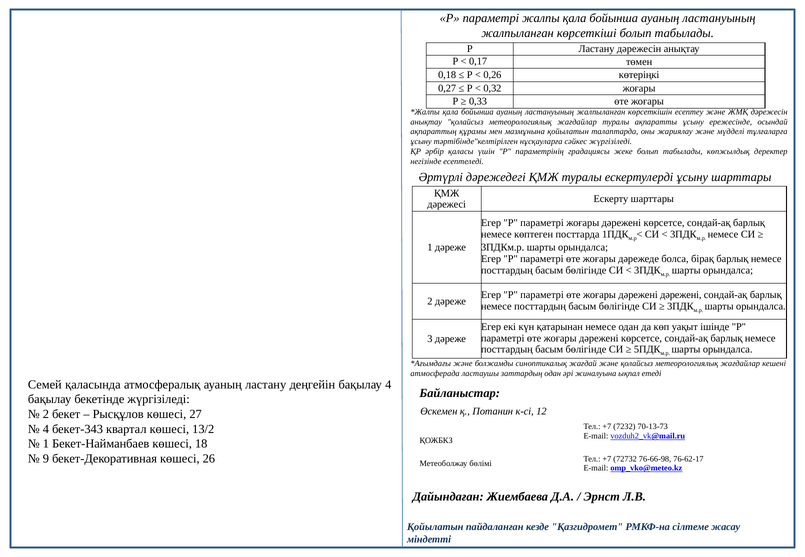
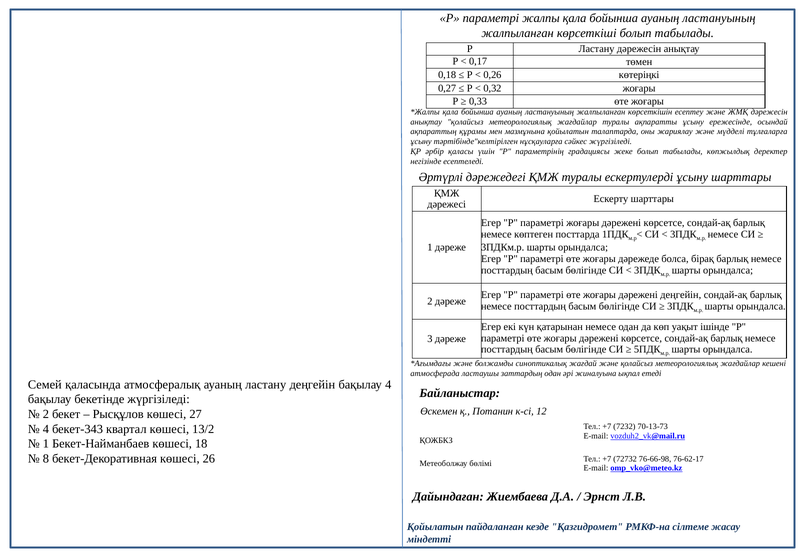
дәрежені дәрежені: дәрежені -> деңгейін (681, 295)
9: 9 -> 8 (46, 459)
